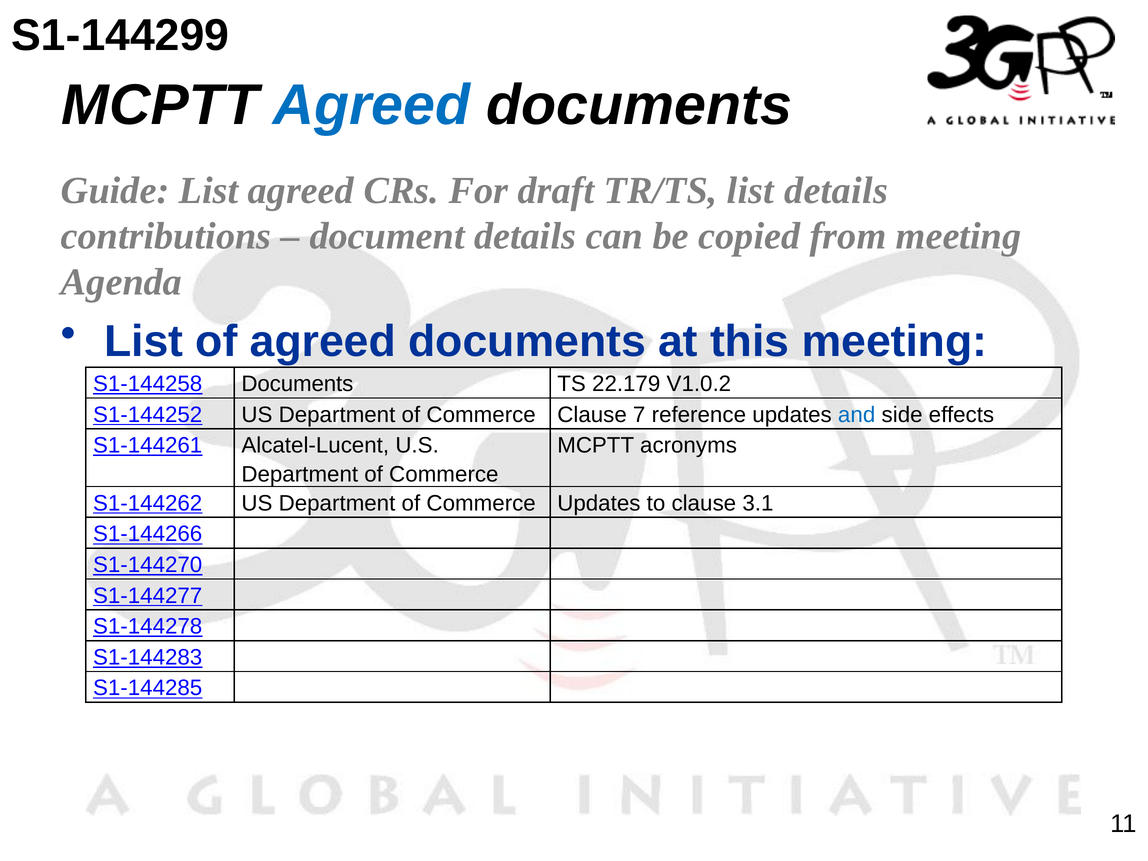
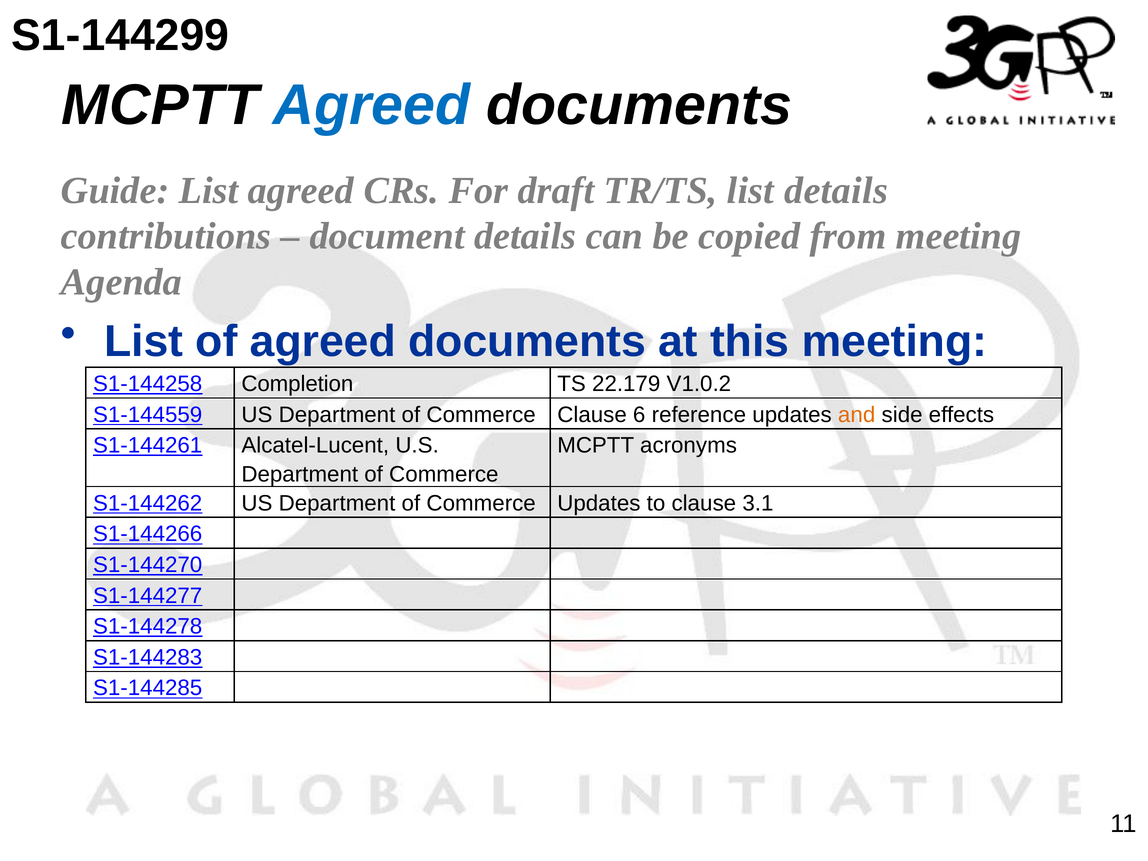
S1-144258 Documents: Documents -> Completion (297, 384)
S1-144252: S1-144252 -> S1-144559 (148, 415)
7: 7 -> 6 (639, 415)
and colour: blue -> orange (857, 415)
